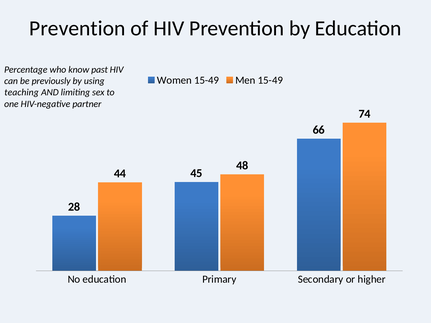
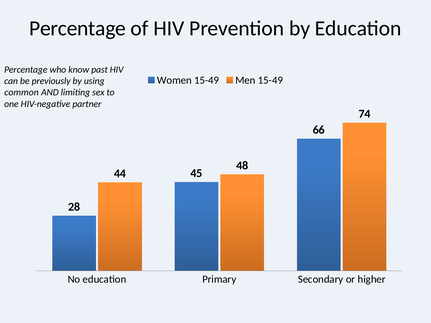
Prevention: Prevention -> Percentage (78, 28)
teaching: teaching -> common (22, 93)
